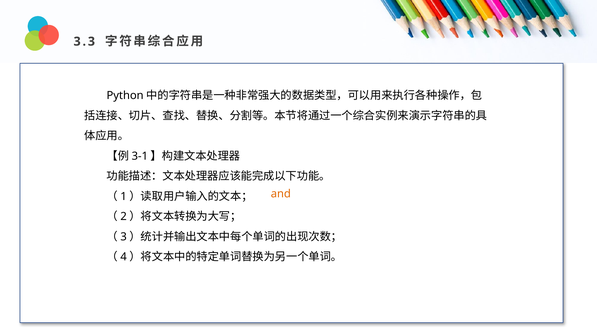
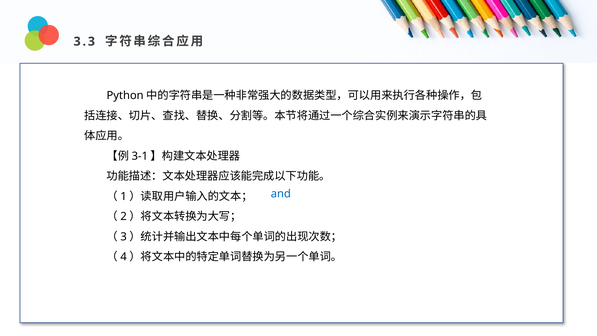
and colour: orange -> blue (281, 194)
